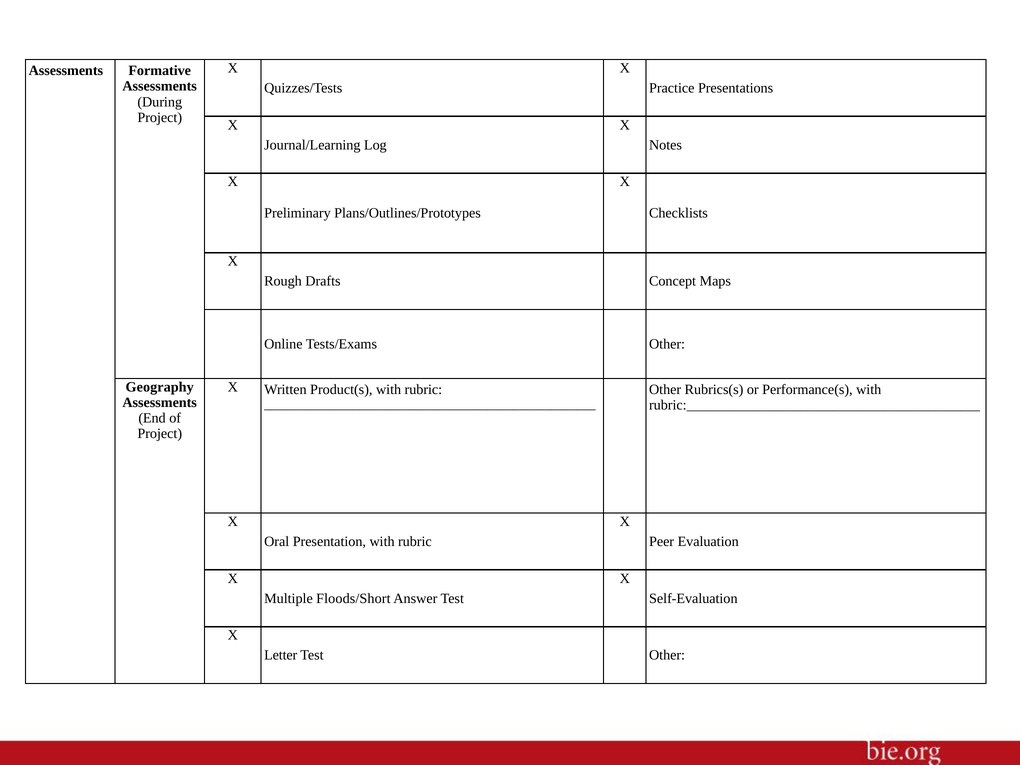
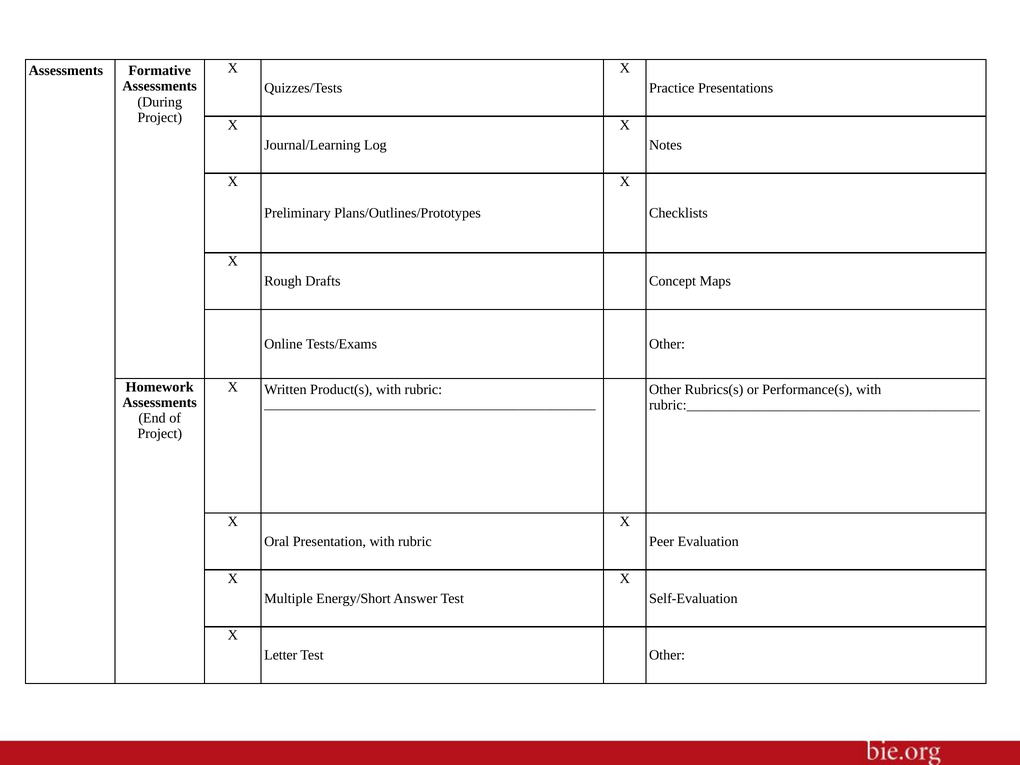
Geography: Geography -> Homework (160, 387)
Floods/Short: Floods/Short -> Energy/Short (354, 598)
